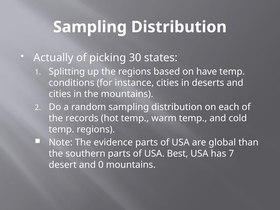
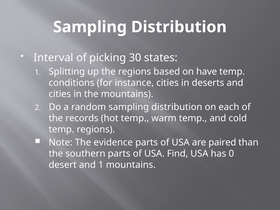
Actually: Actually -> Interval (53, 58)
global: global -> paired (222, 142)
Best: Best -> Find (178, 154)
7: 7 -> 0 (231, 154)
and 0: 0 -> 1 (101, 165)
